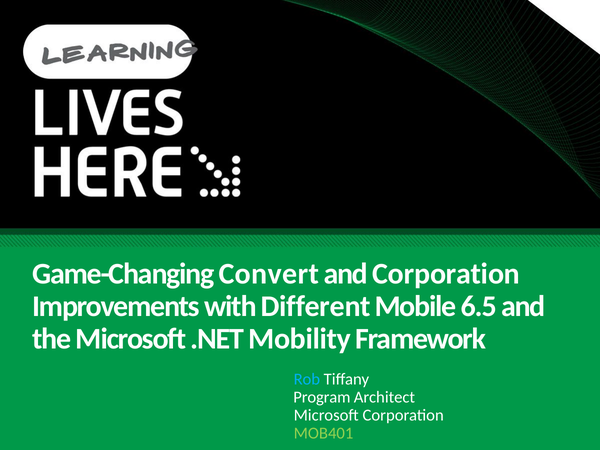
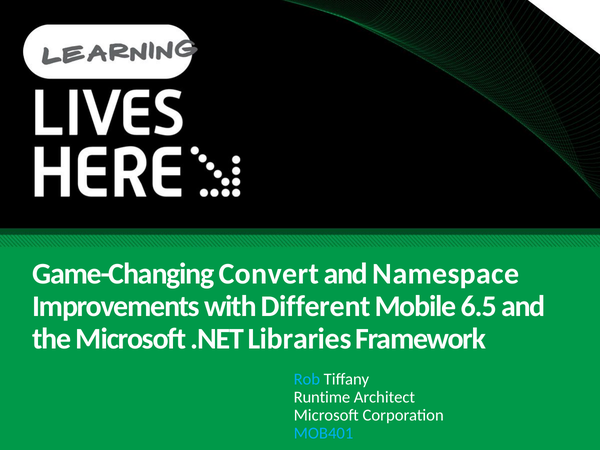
and Corporation: Corporation -> Namespace (446, 274)
Mobility: Mobility -> Libraries (300, 339)
Program: Program -> Runtime (322, 397)
MOB401 colour: light green -> light blue (324, 433)
